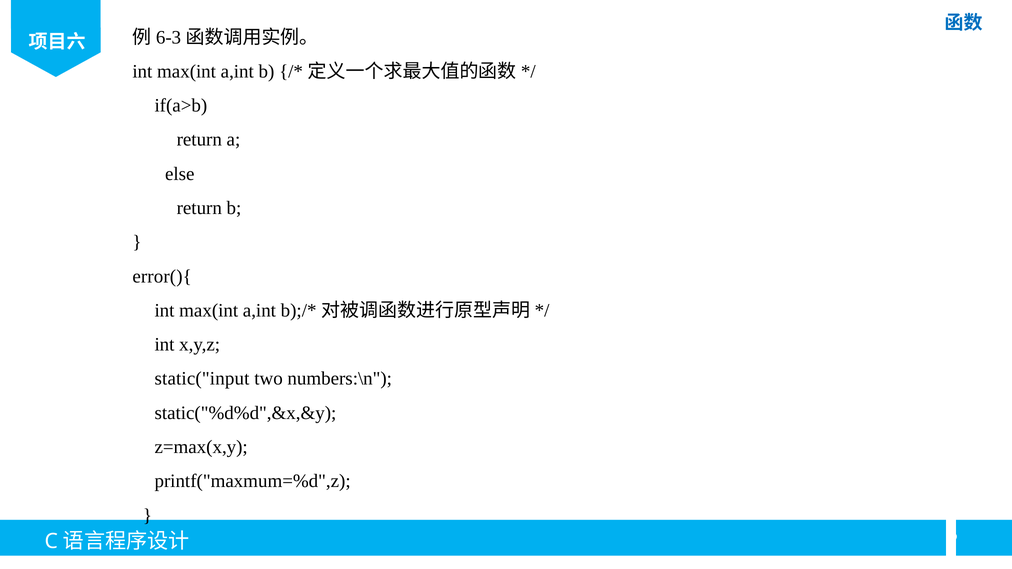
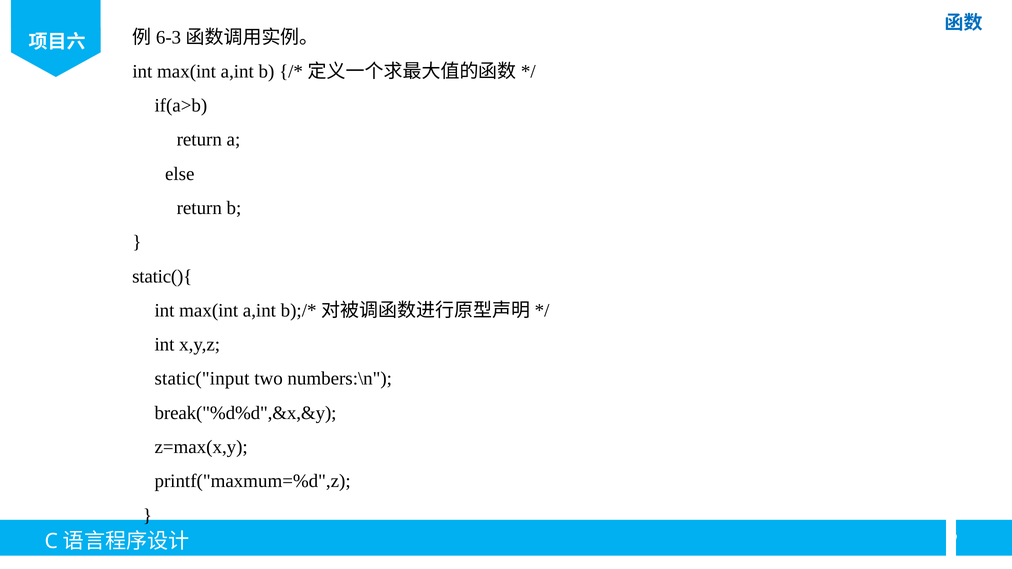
error(){: error(){ -> static(){ (162, 276)
static("%d%d",&x,&y: static("%d%d",&x,&y -> break("%d%d",&x,&y (246, 413)
